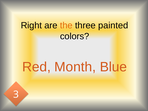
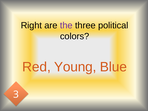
the colour: orange -> purple (66, 25)
painted: painted -> political (113, 25)
Month: Month -> Young (75, 67)
